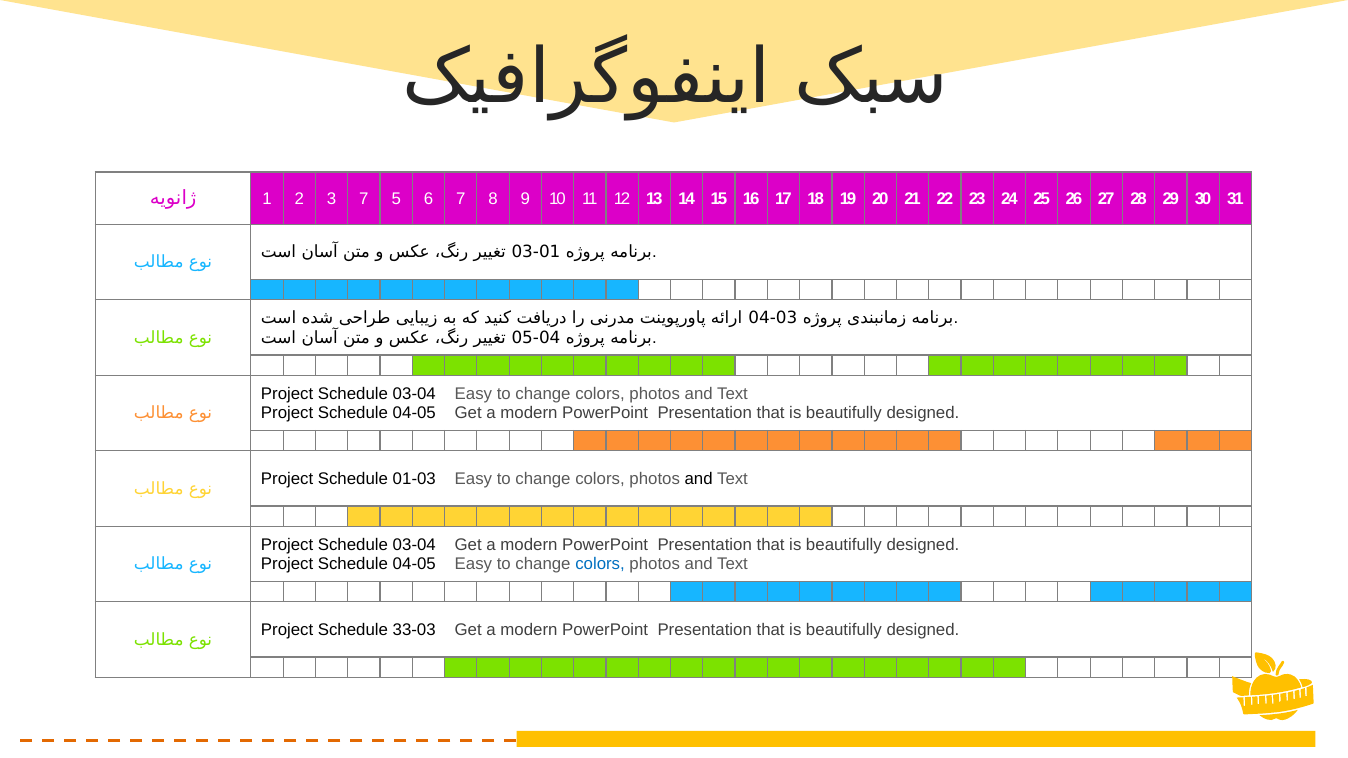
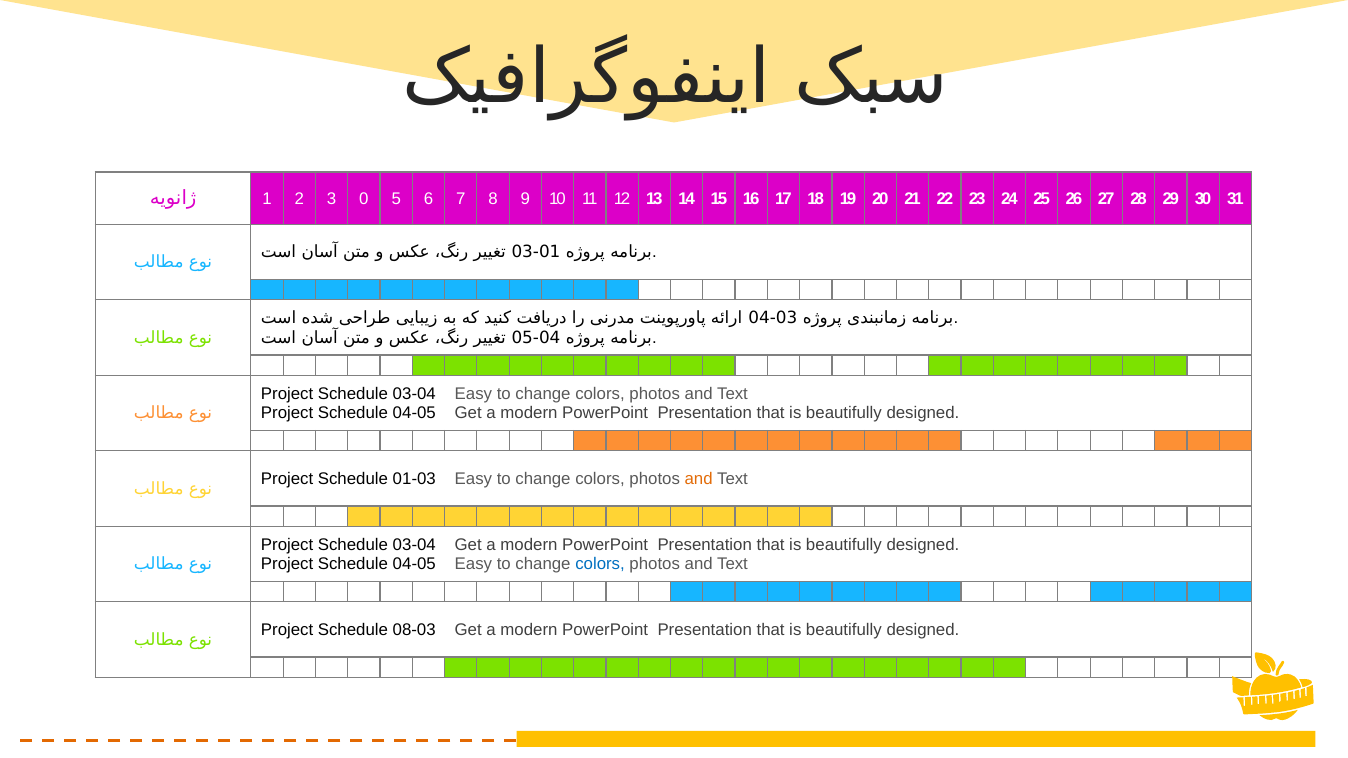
3 7: 7 -> 0 (364, 199)
and colour: black -> orange (699, 479)
33-03: 33-03 -> 08-03 (414, 630)
